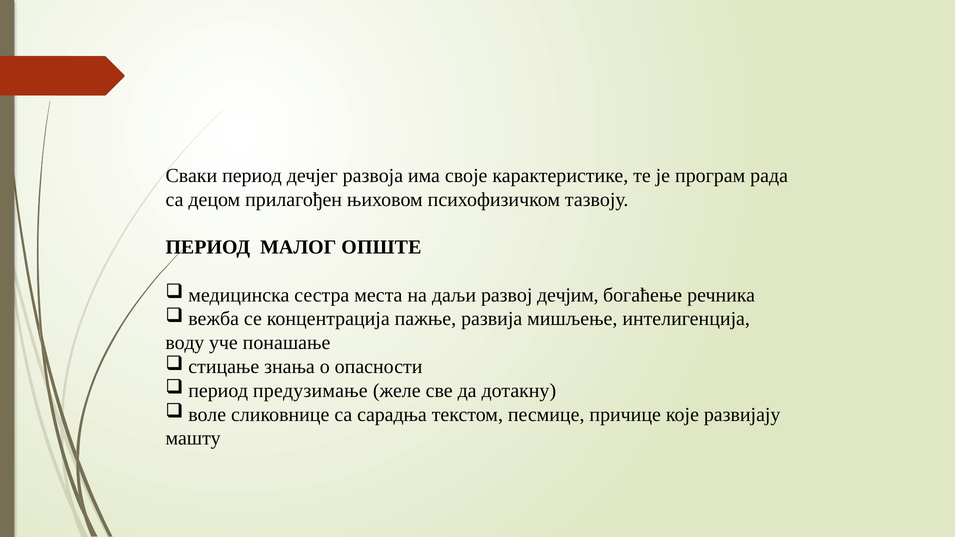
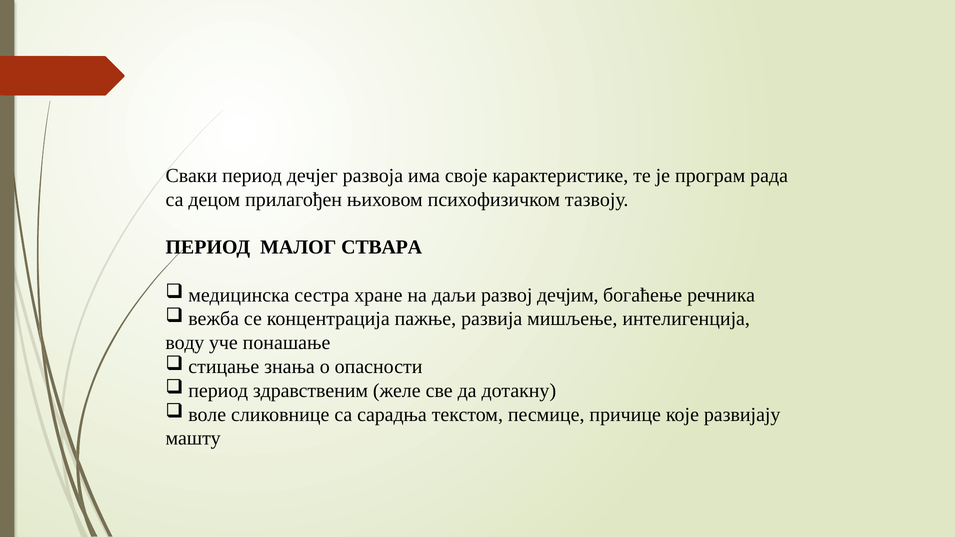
ОПШТЕ: ОПШТЕ -> СТВАРА (382, 247)
места: места -> хране (378, 295)
предузимање: предузимање -> здравственим (310, 391)
